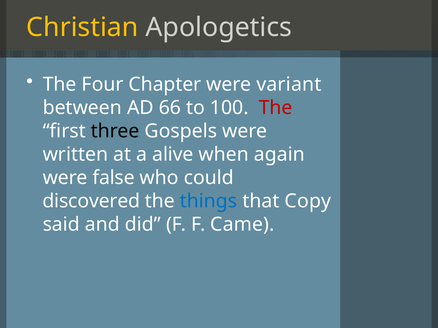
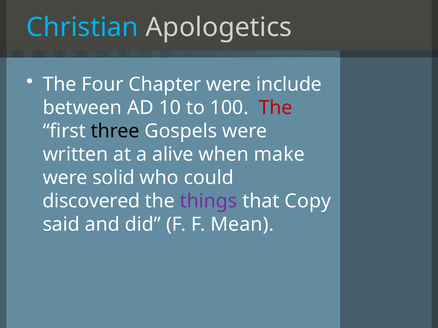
Christian colour: yellow -> light blue (82, 27)
variant: variant -> include (289, 85)
66: 66 -> 10 (170, 108)
again: again -> make (279, 155)
false: false -> solid (114, 178)
things colour: blue -> purple (209, 201)
Came: Came -> Mean (242, 225)
